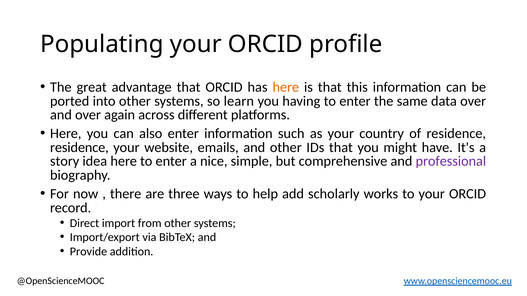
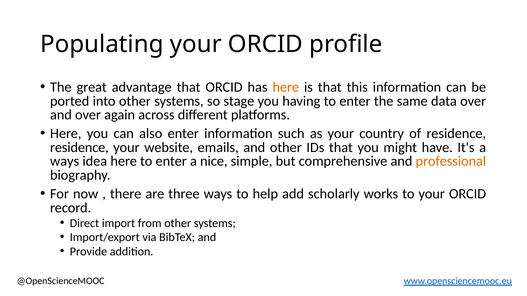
learn: learn -> stage (239, 101)
story: story -> ways (65, 162)
professional colour: purple -> orange (451, 162)
